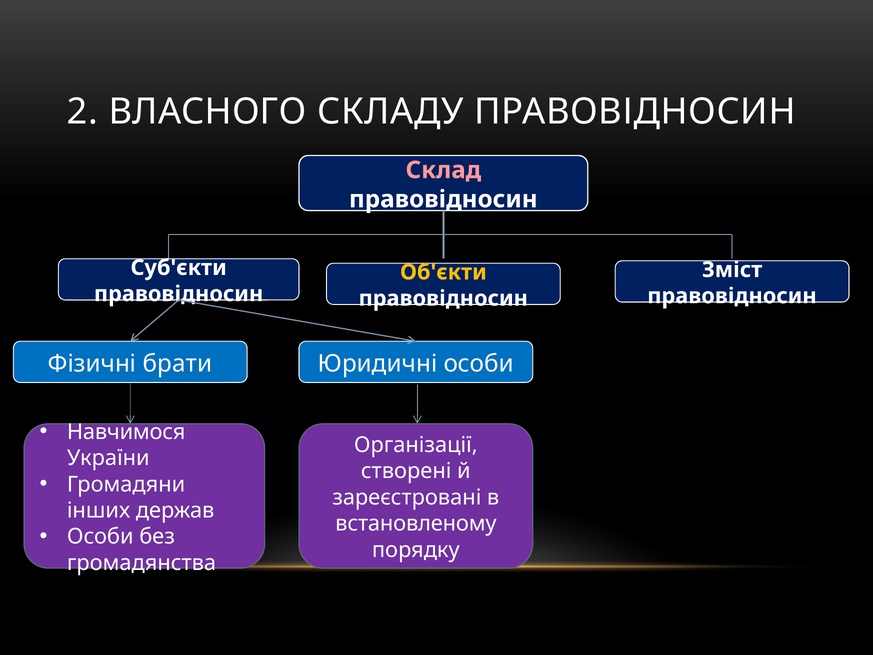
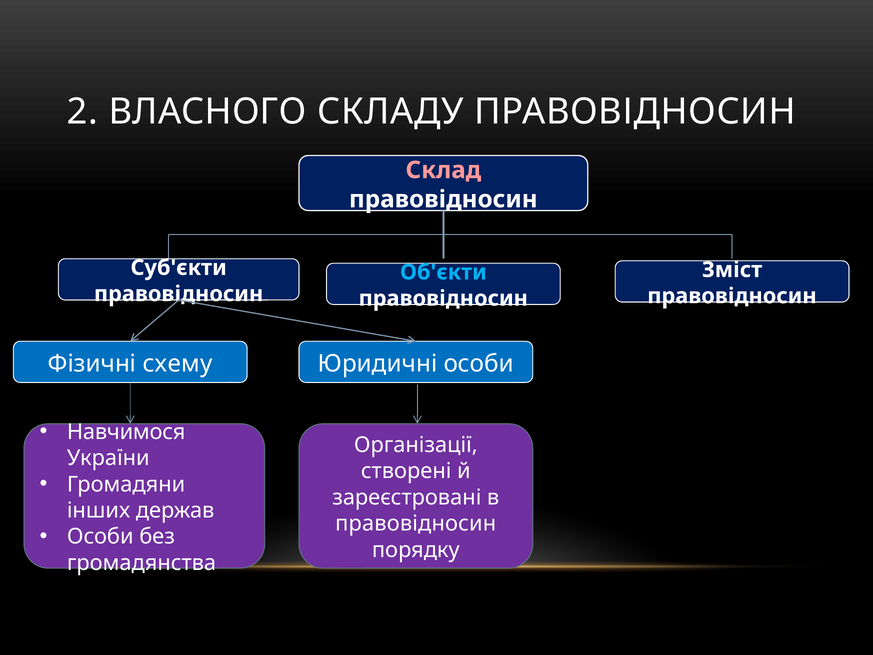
Об'єкти colour: yellow -> light blue (443, 272)
брати: брати -> схему (178, 363)
встановленому: встановленому -> правовідносин (416, 523)
